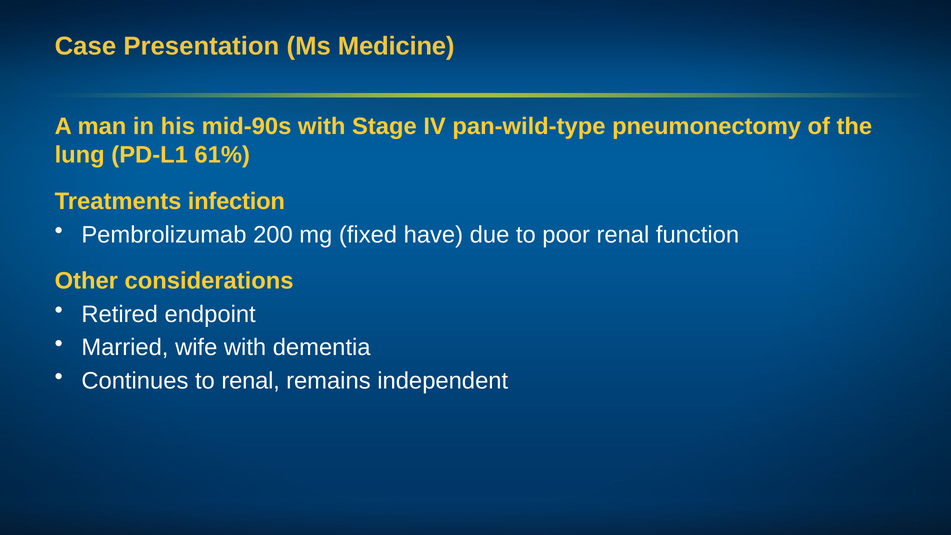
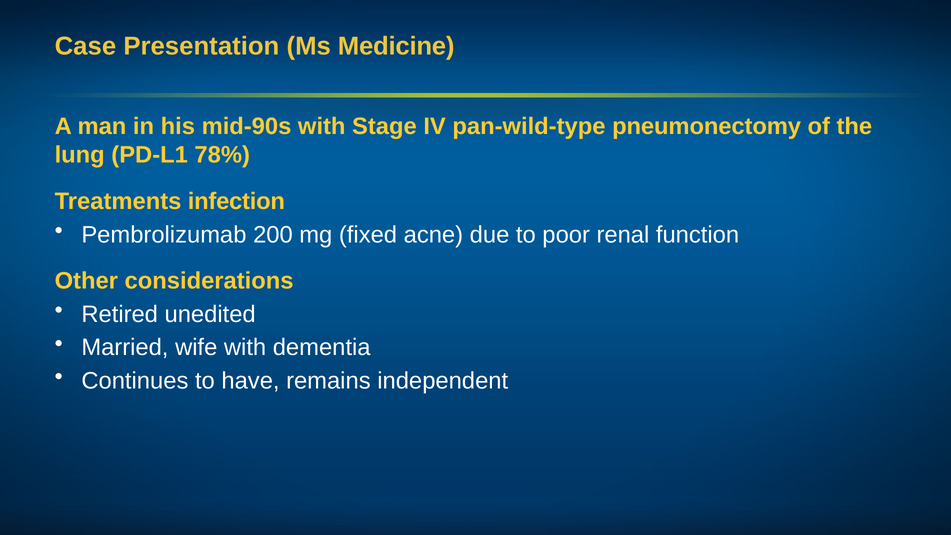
61%: 61% -> 78% (222, 155)
have: have -> acne (433, 235)
endpoint: endpoint -> unedited (210, 314)
to renal: renal -> have (250, 381)
